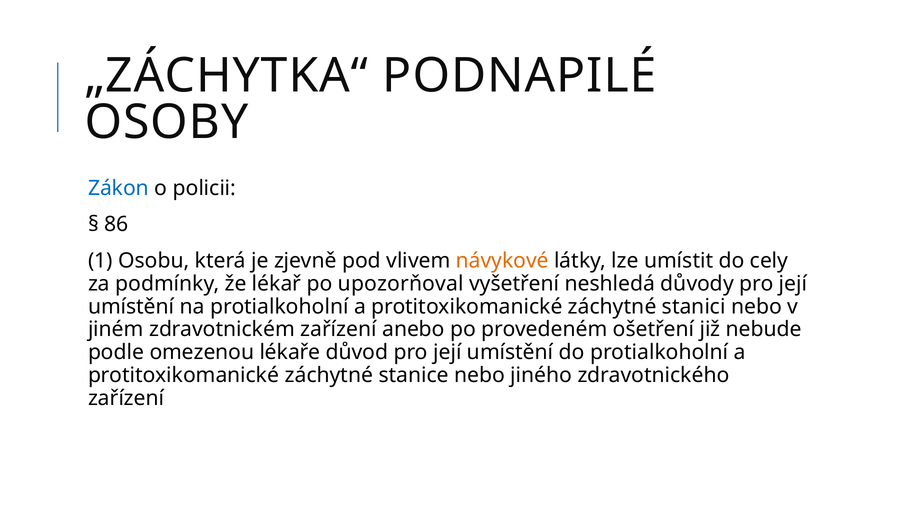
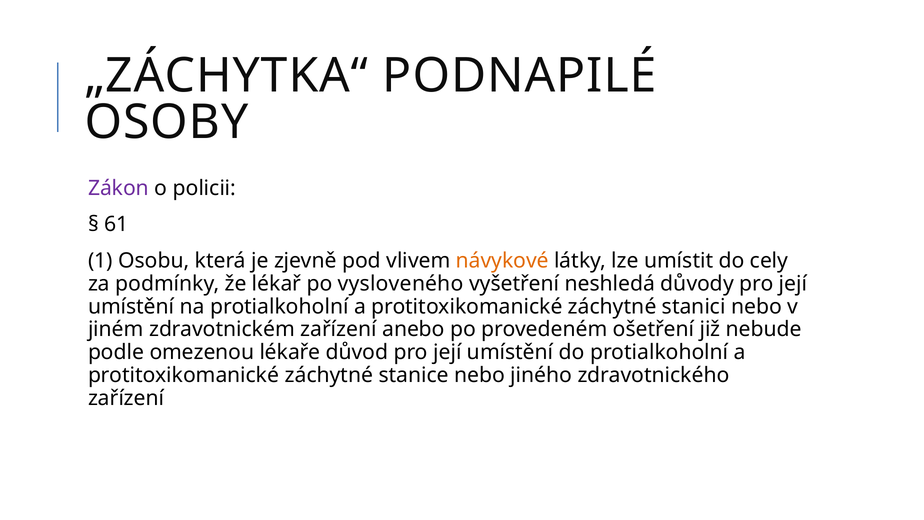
Zákon colour: blue -> purple (119, 188)
86: 86 -> 61 (116, 224)
upozorňoval: upozorňoval -> vysloveného (401, 284)
